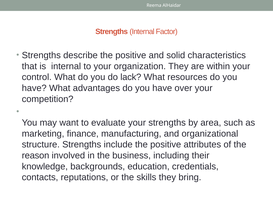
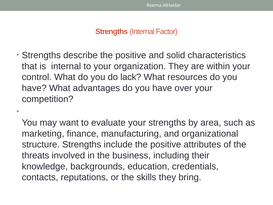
reason: reason -> threats (36, 155)
